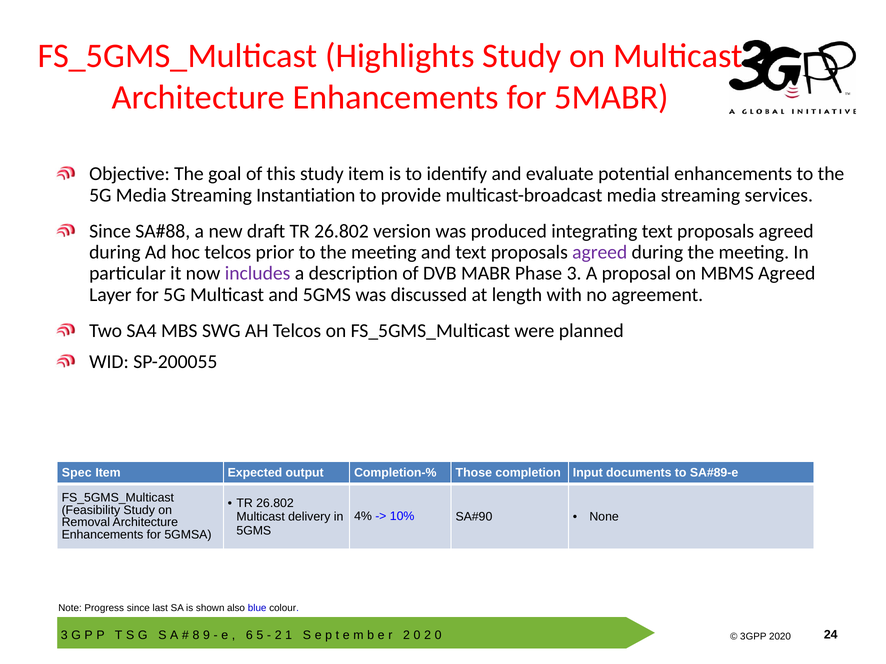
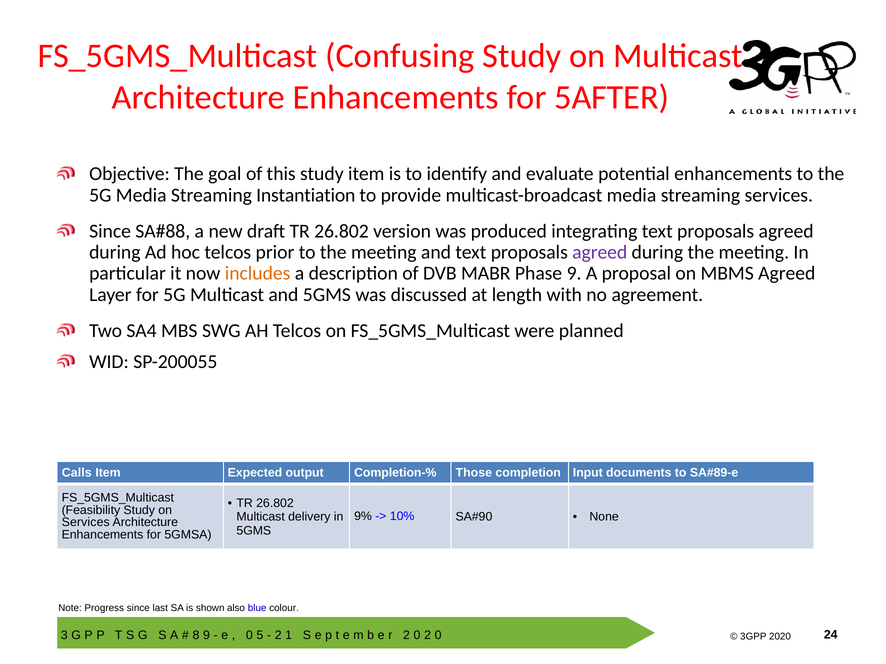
Highlights: Highlights -> Confusing (400, 56)
5MABR: 5MABR -> 5AFTER (612, 97)
includes colour: purple -> orange (258, 274)
Phase 3: 3 -> 9 (574, 274)
Spec: Spec -> Calls (77, 473)
4%: 4% -> 9% (363, 517)
Removal: Removal -> Services (86, 523)
6: 6 -> 0 (249, 635)
